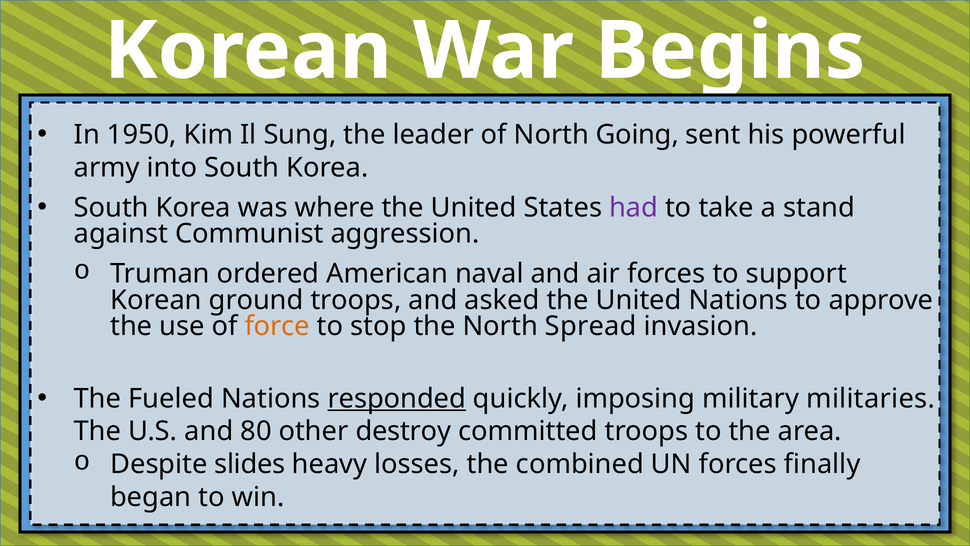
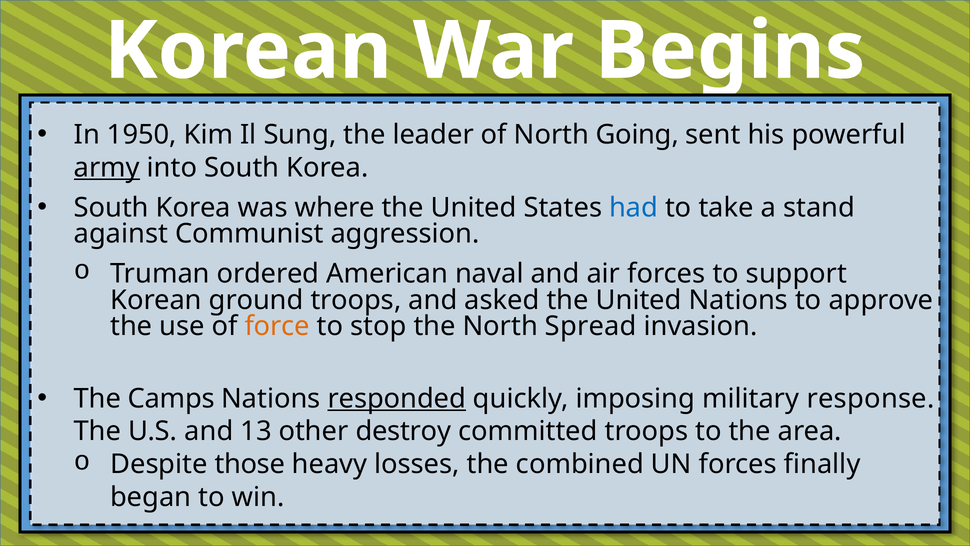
army underline: none -> present (107, 167)
had colour: purple -> blue (634, 208)
Fueled: Fueled -> Camps (171, 398)
militaries: militaries -> response (871, 398)
80: 80 -> 13 (256, 431)
slides: slides -> those (250, 464)
